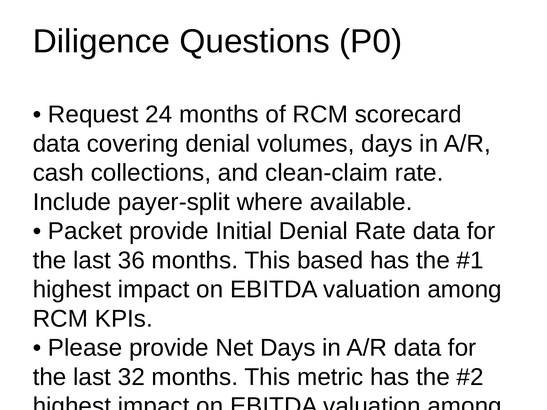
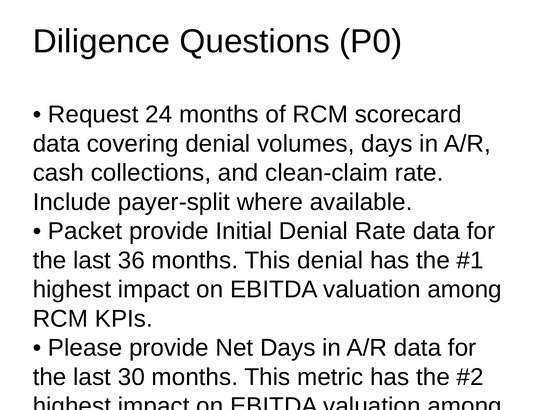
This based: based -> denial (330, 261)
32: 32 -> 30 (131, 377)
